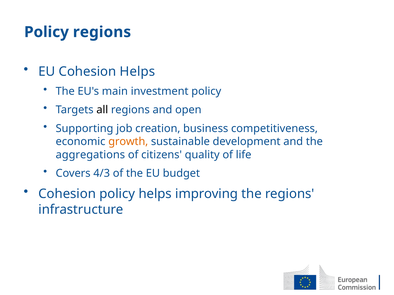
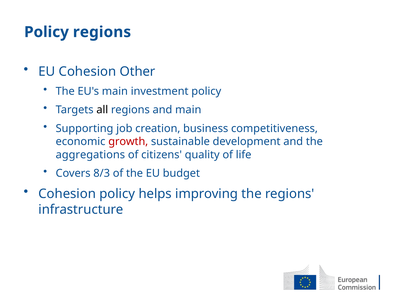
Cohesion Helps: Helps -> Other (138, 72)
and open: open -> main (188, 110)
growth colour: orange -> red (128, 142)
4/3: 4/3 -> 8/3 (102, 174)
